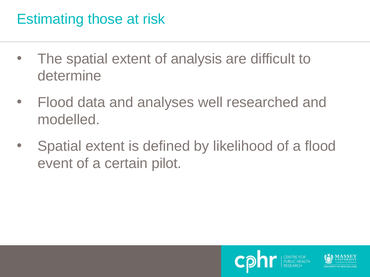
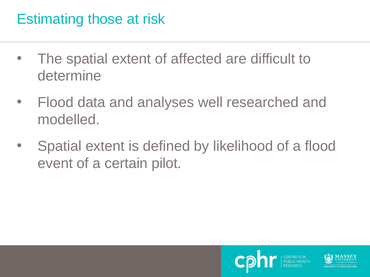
analysis: analysis -> affected (196, 59)
